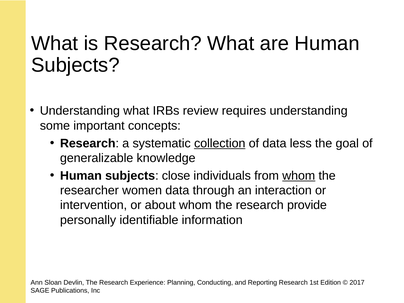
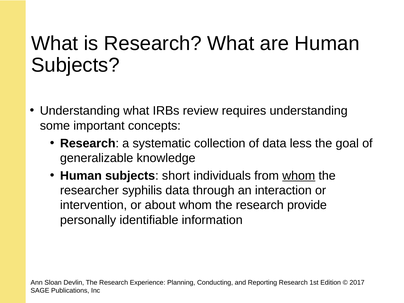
collection underline: present -> none (220, 143)
close: close -> short (176, 176)
women: women -> syphilis (142, 190)
